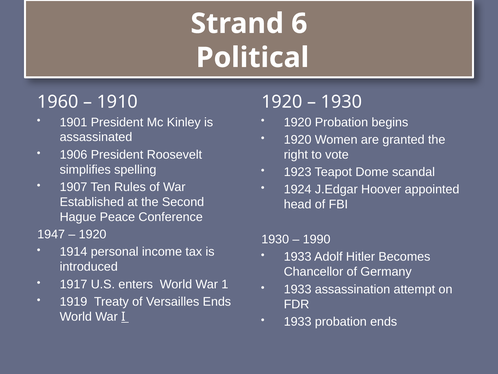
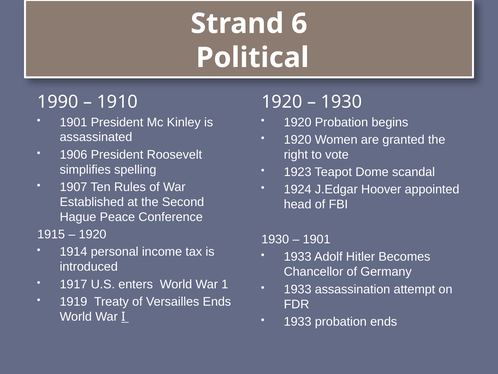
1960: 1960 -> 1990 (58, 102)
1947: 1947 -> 1915 (51, 234)
1990: 1990 -> 1901 (317, 239)
